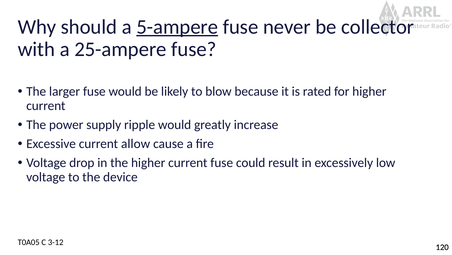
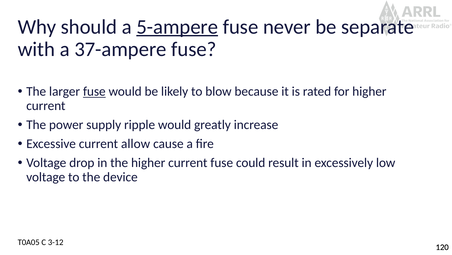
collector: collector -> separate (378, 27)
25-ampere: 25-ampere -> 37-ampere (120, 49)
fuse underline: none -> present (94, 91)
